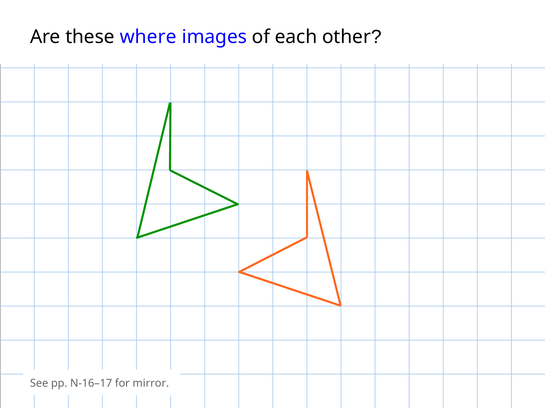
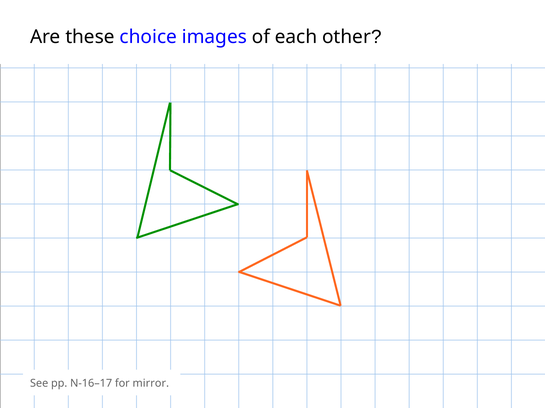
where: where -> choice (148, 37)
